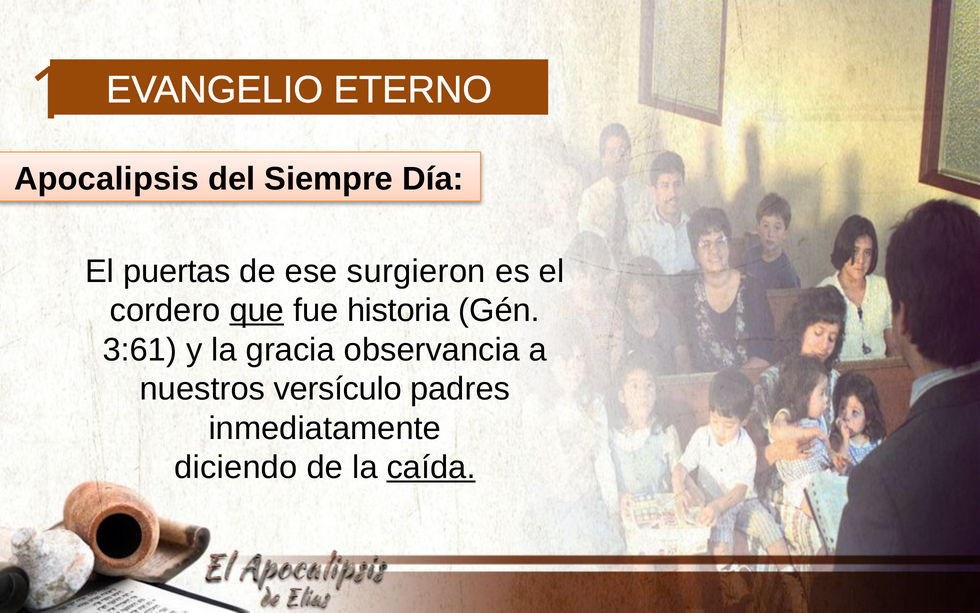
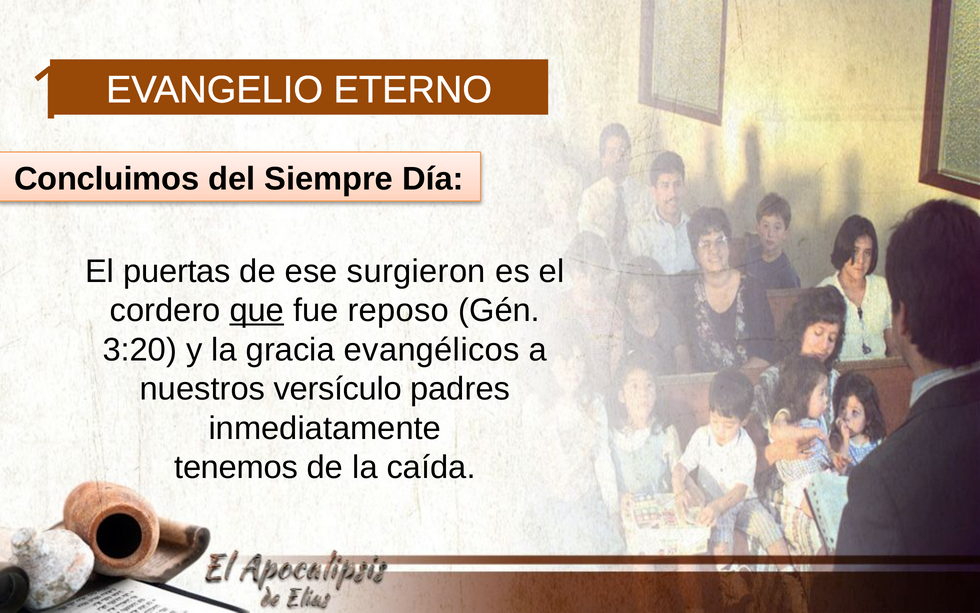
Apocalipsis: Apocalipsis -> Concluimos (107, 179)
historia: historia -> reposo (398, 310)
3:61: 3:61 -> 3:20 (140, 350)
observancia: observancia -> evangélicos (432, 350)
diciendo: diciendo -> tenemos (236, 467)
caída underline: present -> none (431, 467)
